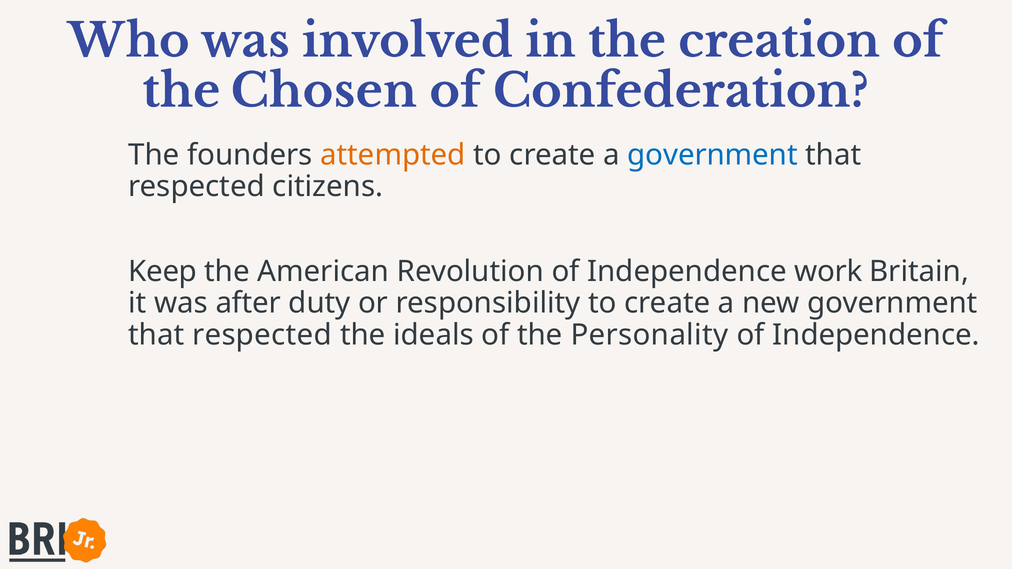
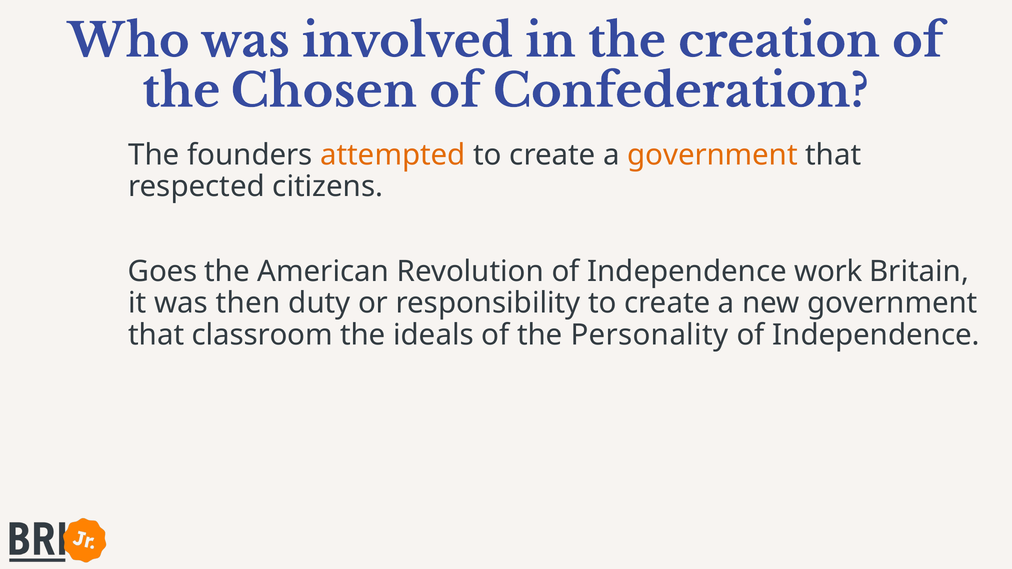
government colour: blue -> orange (713, 155)
Keep: Keep -> Goes (163, 272)
after: after -> then (248, 303)
respected: respected -> classroom (262, 335)
